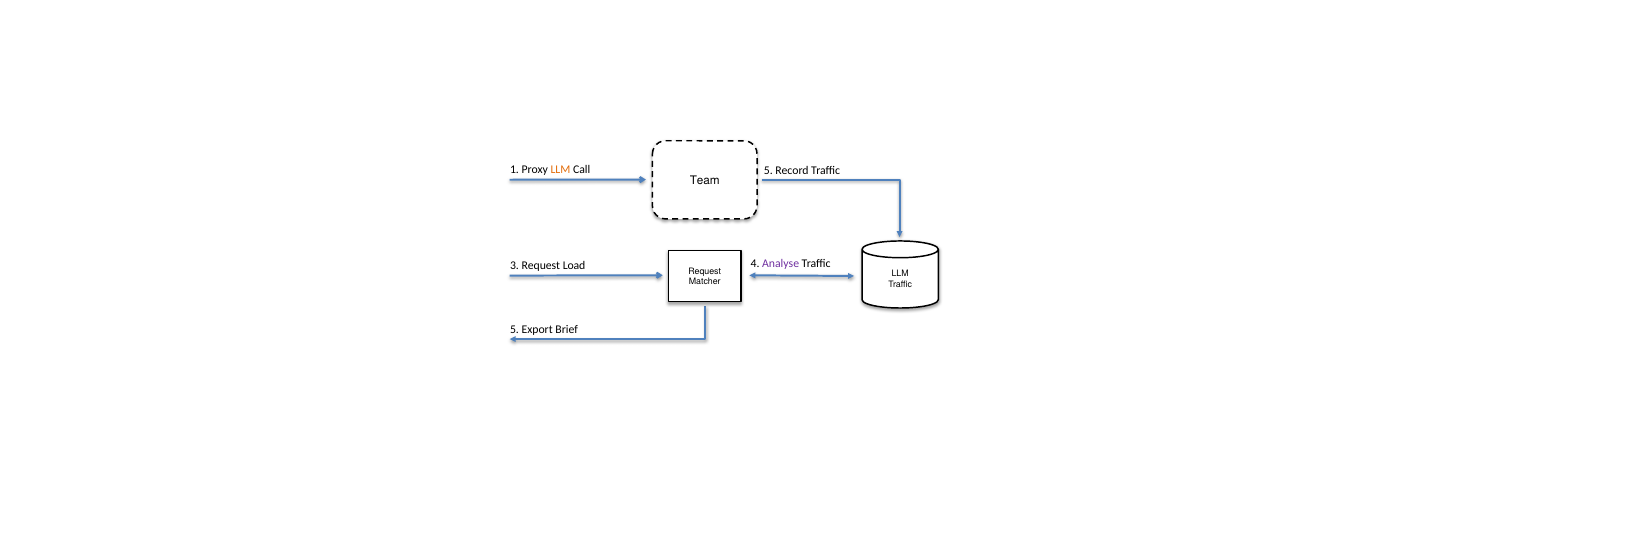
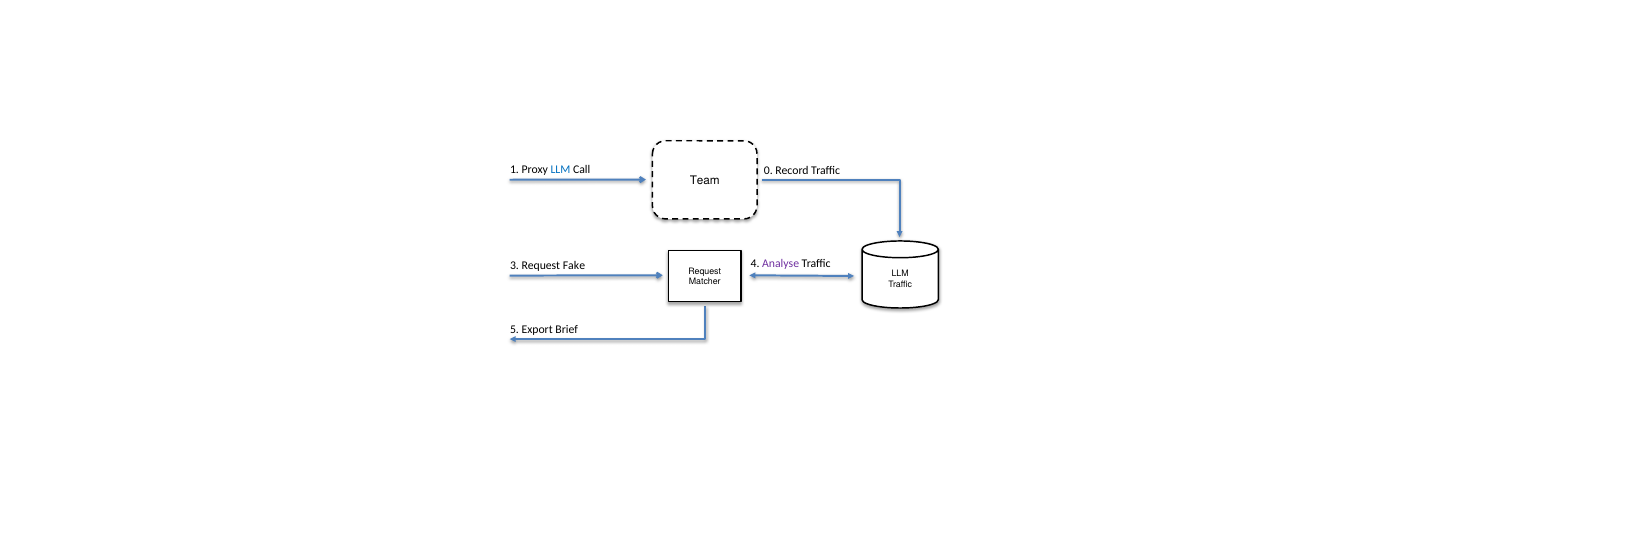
LLM colour: orange -> blue (561, 169)
Call 5: 5 -> 0 (768, 170)
Load: Load -> Fake (574, 265)
